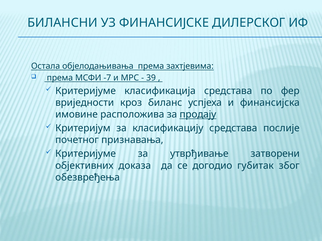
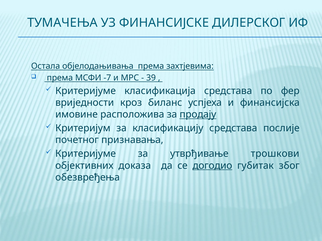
БИЛАНСНИ: БИЛАНСНИ -> ТУМАЧЕЊА (62, 23)
затворени: затворени -> трошкови (275, 154)
догодио underline: none -> present (212, 166)
